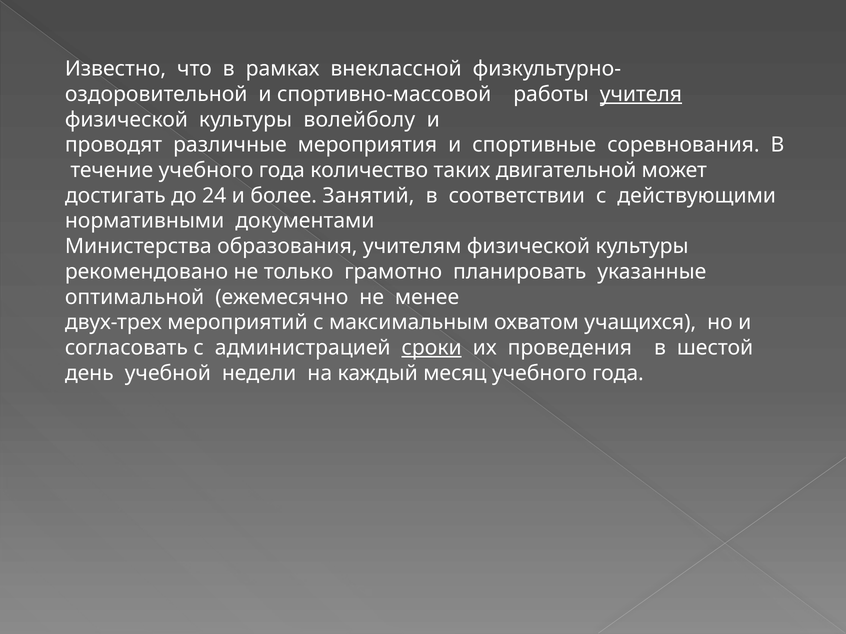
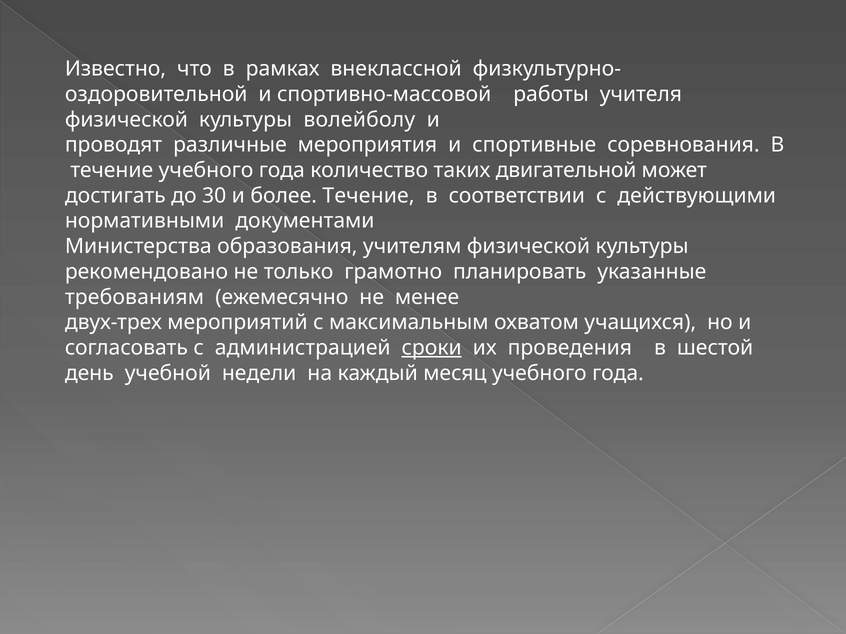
учителя underline: present -> none (641, 94)
24: 24 -> 30 (214, 196)
более Занятий: Занятий -> Течение (369, 196)
оптимальной: оптимальной -> требованиям (134, 297)
